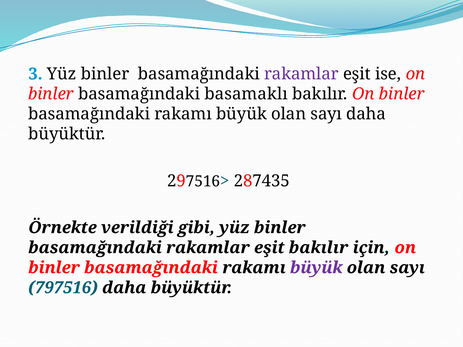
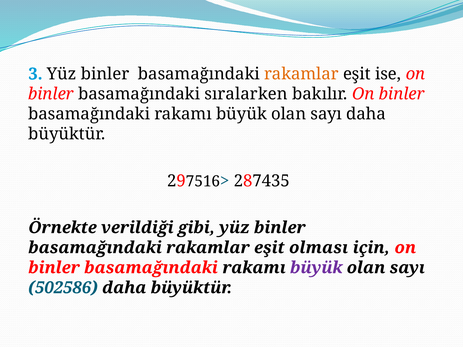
rakamlar colour: purple -> orange (301, 74)
basamaklı: basamaklı -> sıralarken (246, 94)
eşit bakılır: bakılır -> olması (319, 248)
797516: 797516 -> 502586 (63, 288)
